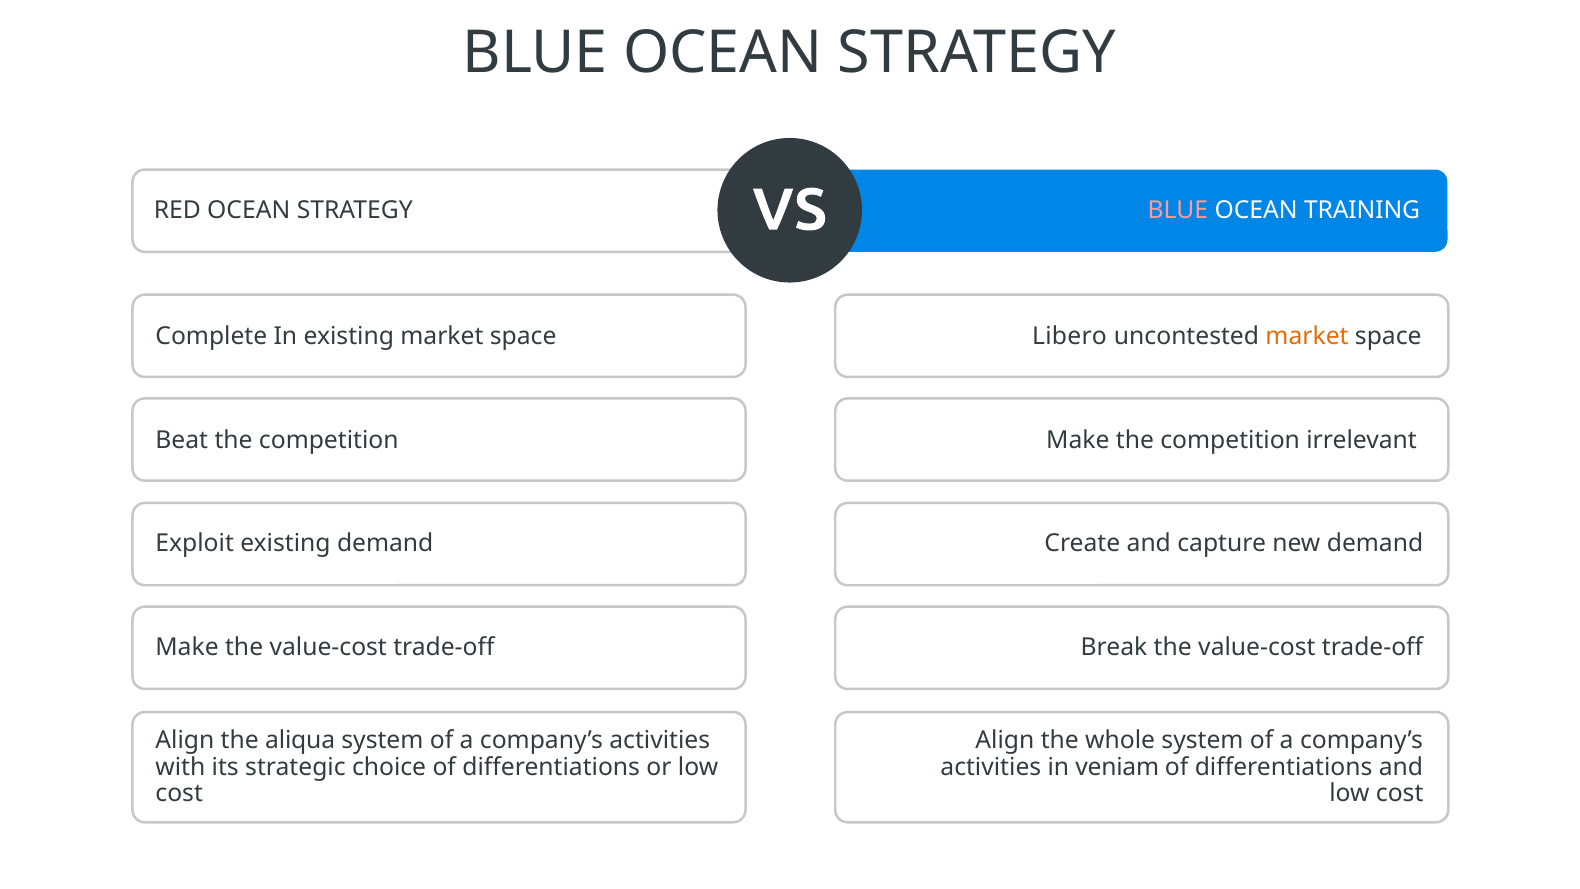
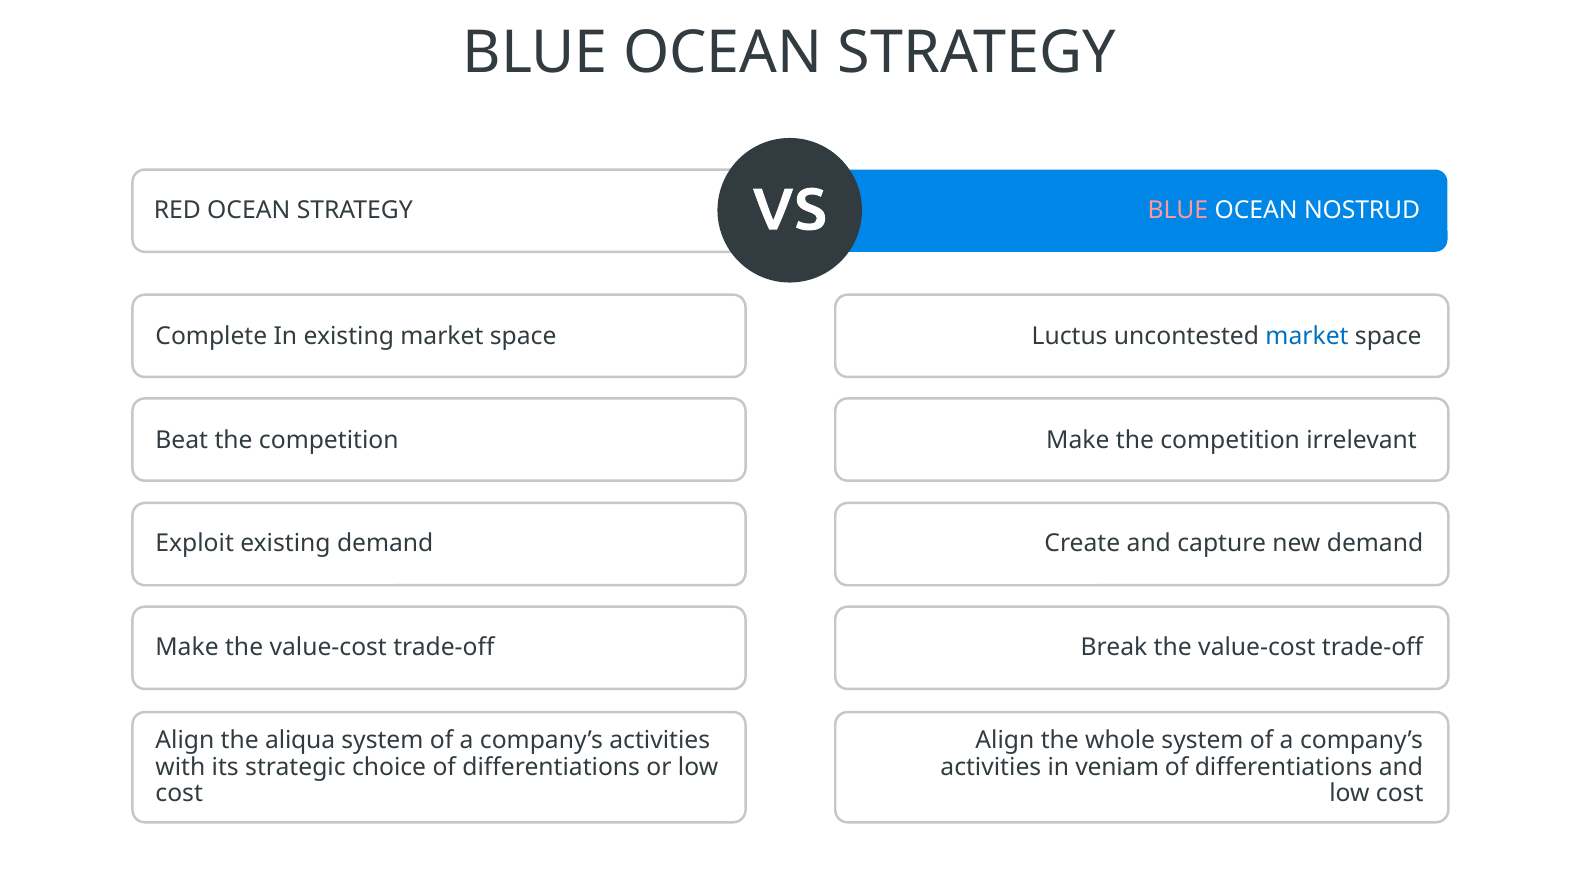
TRAINING: TRAINING -> NOSTRUD (1362, 210)
Libero: Libero -> Luctus (1070, 336)
market colour: orange -> blue (1307, 336)
